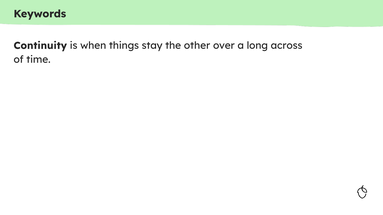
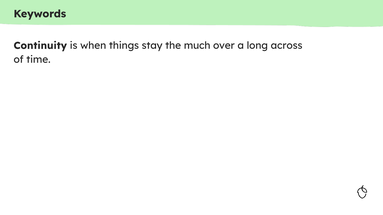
other: other -> much (197, 46)
